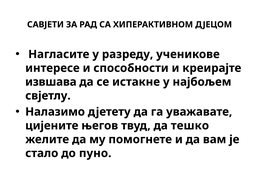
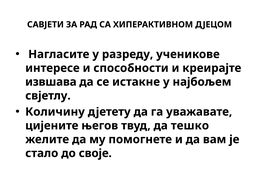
Налазимо: Налазимо -> Количину (55, 112)
пуно: пуно -> своје (95, 153)
